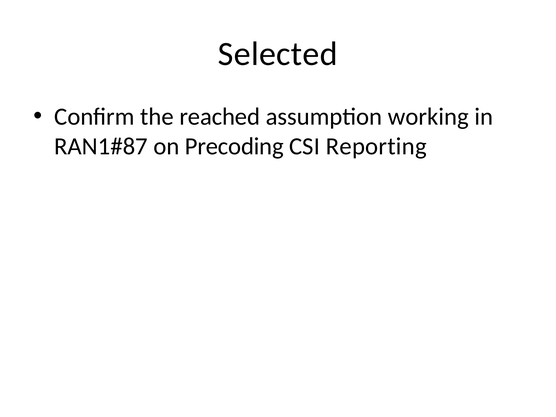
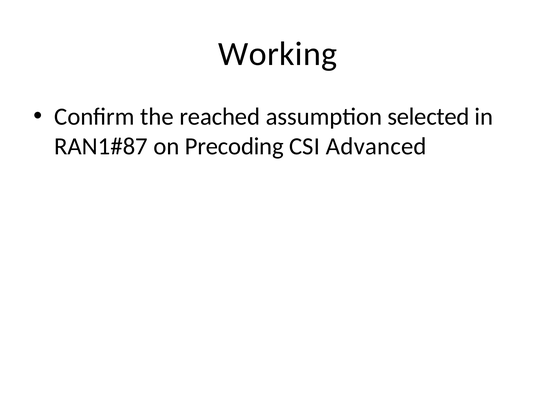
Selected: Selected -> Working (278, 54)
working: working -> selected (429, 117)
Reporting: Reporting -> Advanced (376, 146)
